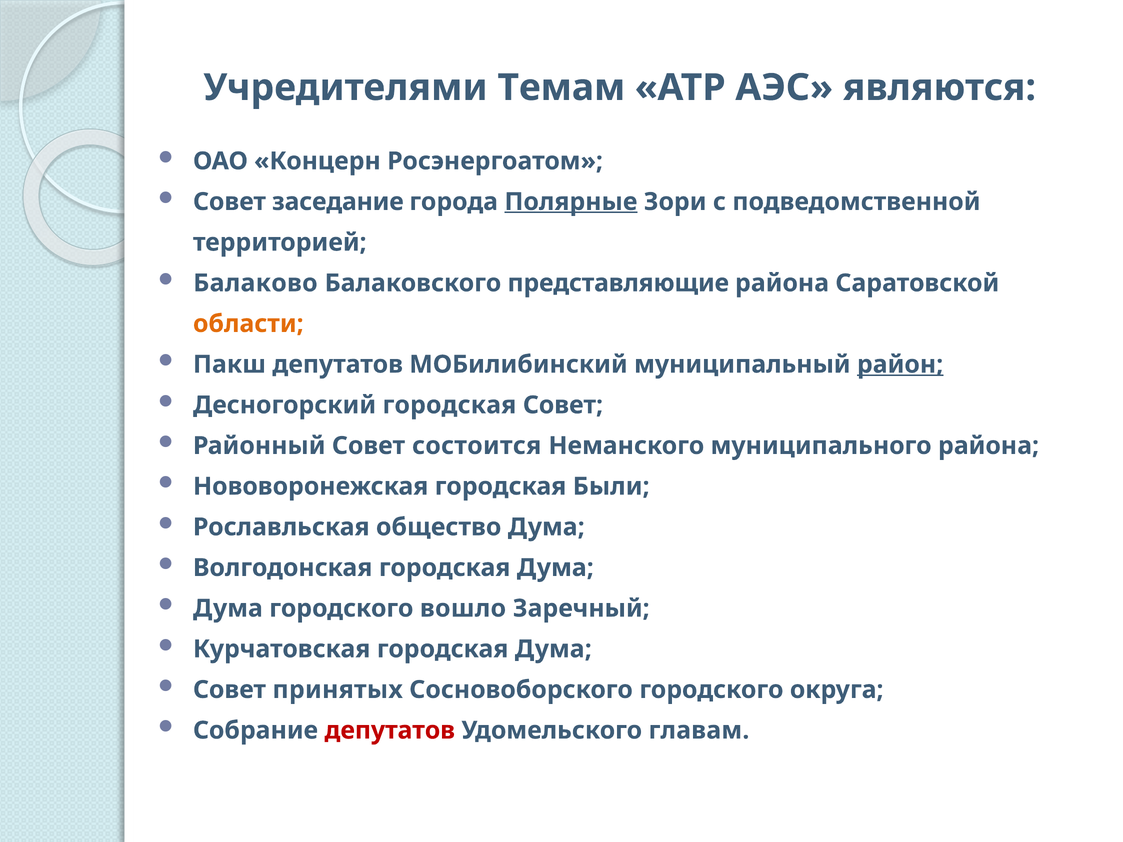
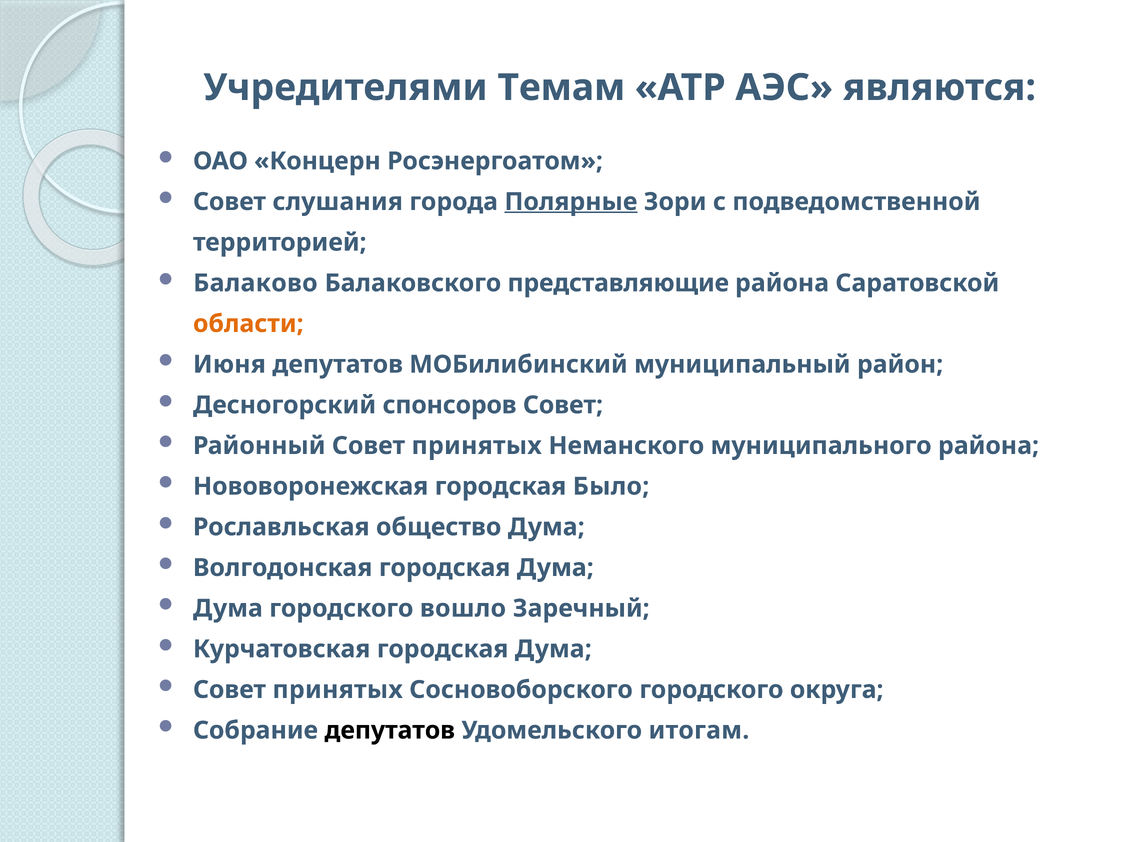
заседание: заседание -> слушания (338, 202)
Пакш: Пакш -> Июня (229, 365)
район underline: present -> none (900, 365)
Десногорский городская: городская -> спонсоров (450, 405)
Районный Совет состоится: состоится -> принятых (477, 446)
Были: Были -> Было (611, 487)
депутатов colour: red -> black (390, 731)
главам: главам -> итогам (699, 731)
